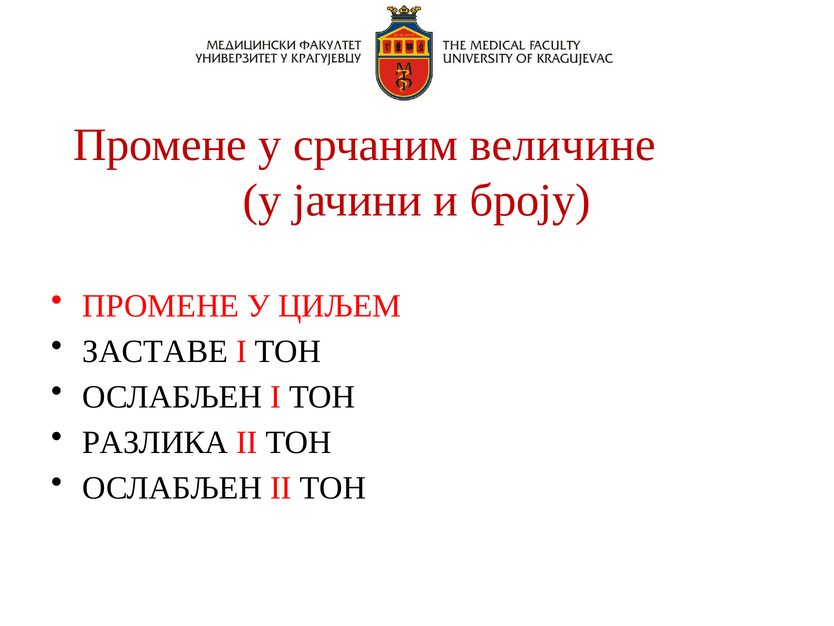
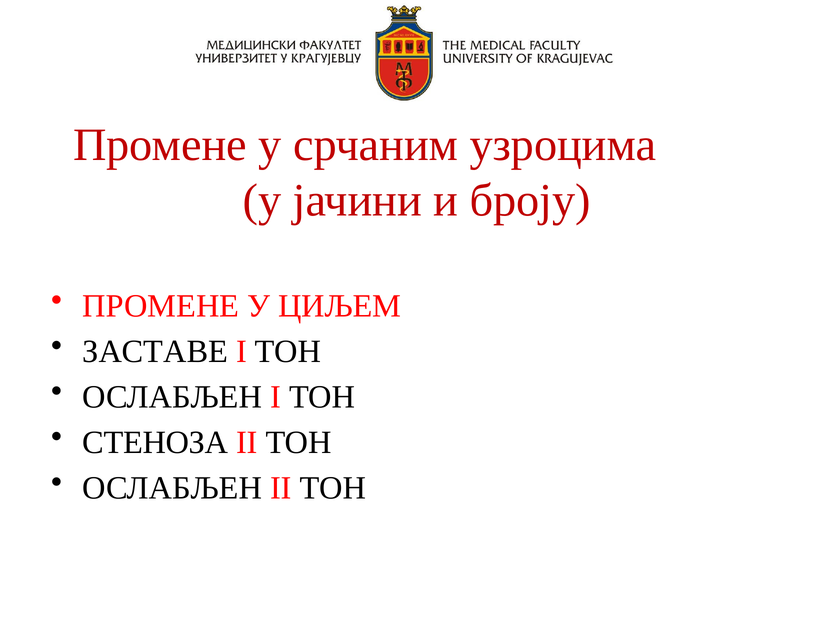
величине: величине -> узроцима (563, 145)
РАЗЛИКА: РАЗЛИКА -> СТЕНОЗА (155, 442)
